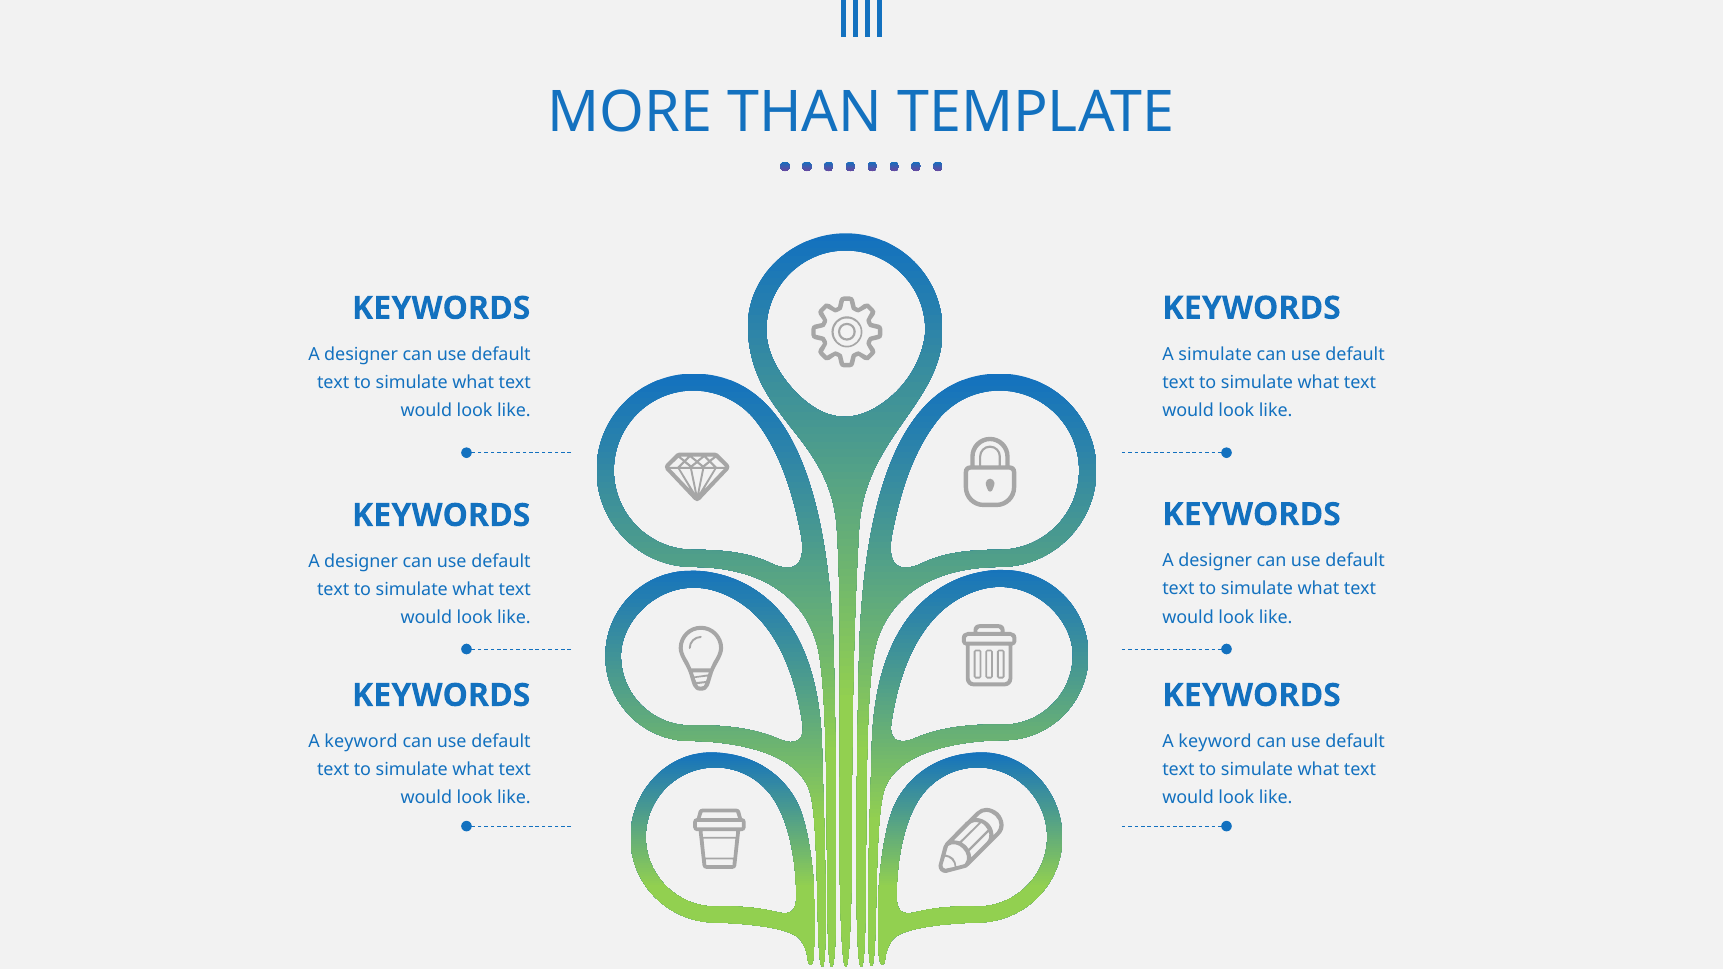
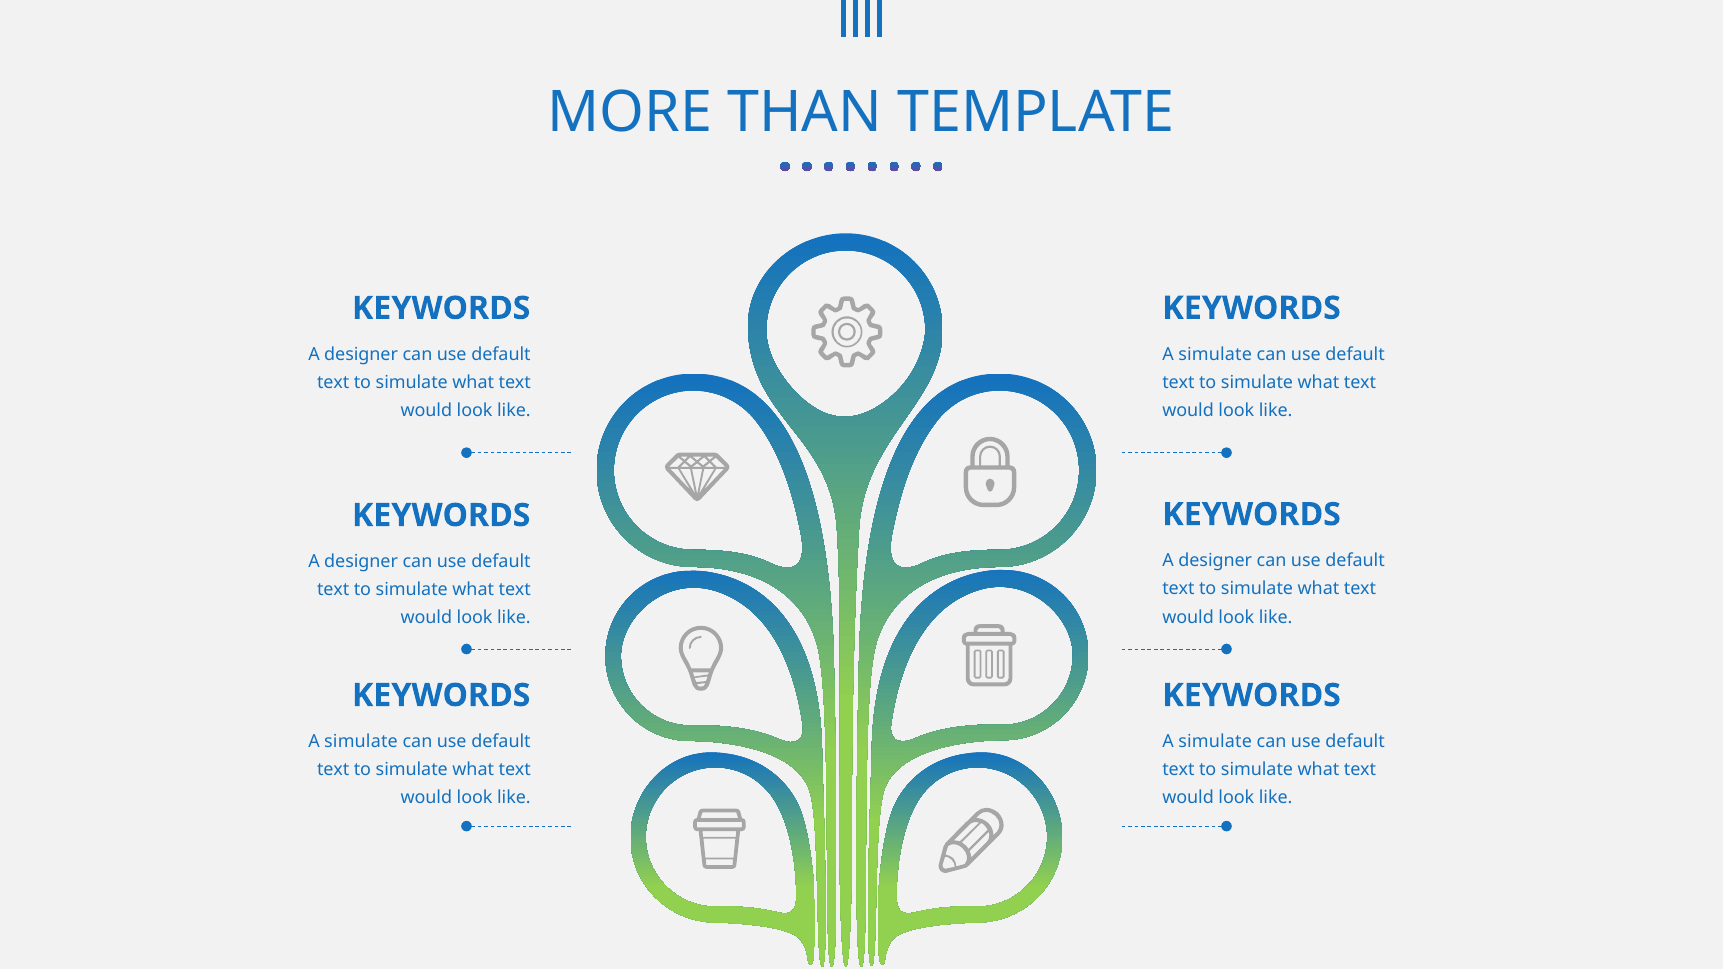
keyword: keyword -> simulate (361, 742)
keyword: keyword -> simulate (1215, 742)
